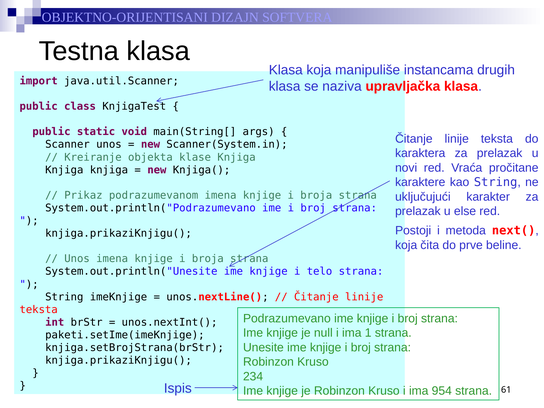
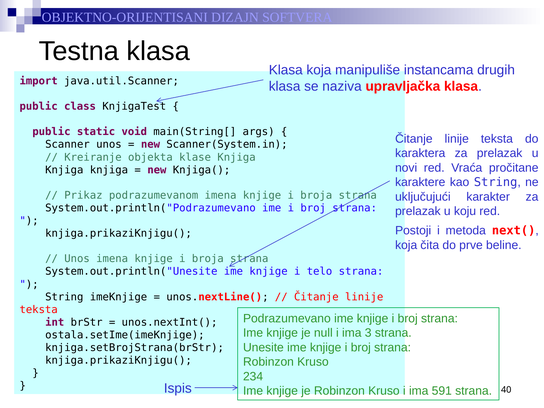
else: else -> koju (465, 211)
1: 1 -> 3 (368, 333)
paketi.setIme(imeKnjige: paketi.setIme(imeKnjige -> ostala.setIme(imeKnjige (125, 335)
61: 61 -> 40 (506, 390)
954: 954 -> 591 (442, 391)
